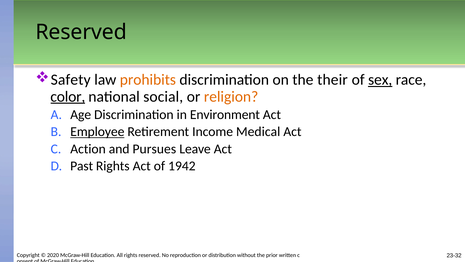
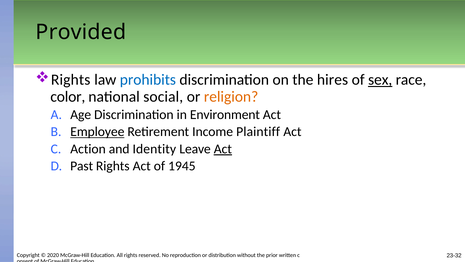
Reserved: Reserved -> Provided (81, 32)
Safety: Safety -> Rights (71, 80)
prohibits colour: orange -> blue (148, 80)
their: their -> hires (333, 80)
color underline: present -> none (68, 96)
Medical: Medical -> Plaintiff (258, 132)
Pursues: Pursues -> Identity (154, 149)
Act underline: none -> present (223, 149)
1942: 1942 -> 1945 (182, 166)
